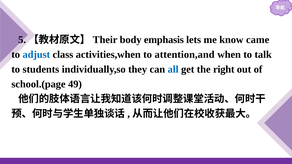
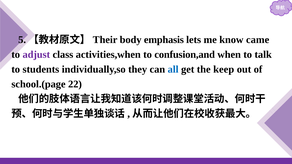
adjust colour: blue -> purple (36, 55)
attention,and: attention,and -> confusion,and (185, 55)
right: right -> keep (224, 69)
49: 49 -> 22 (75, 84)
